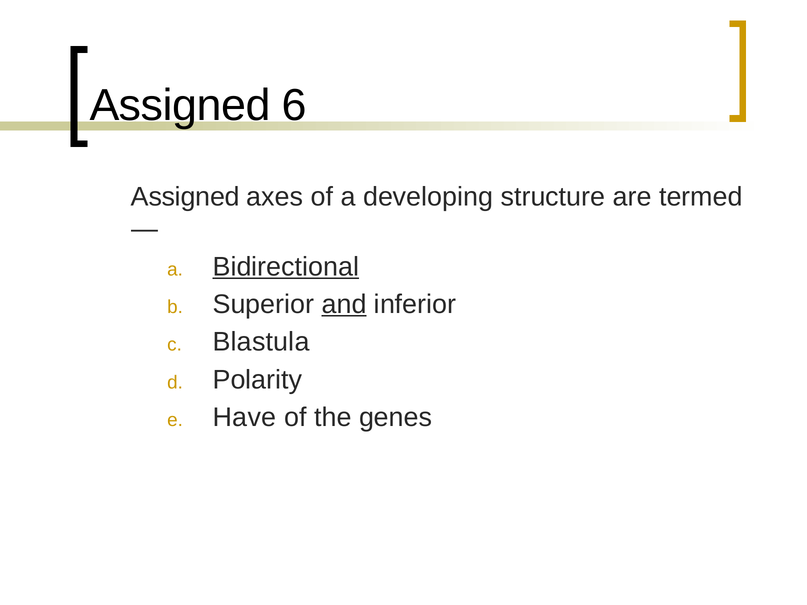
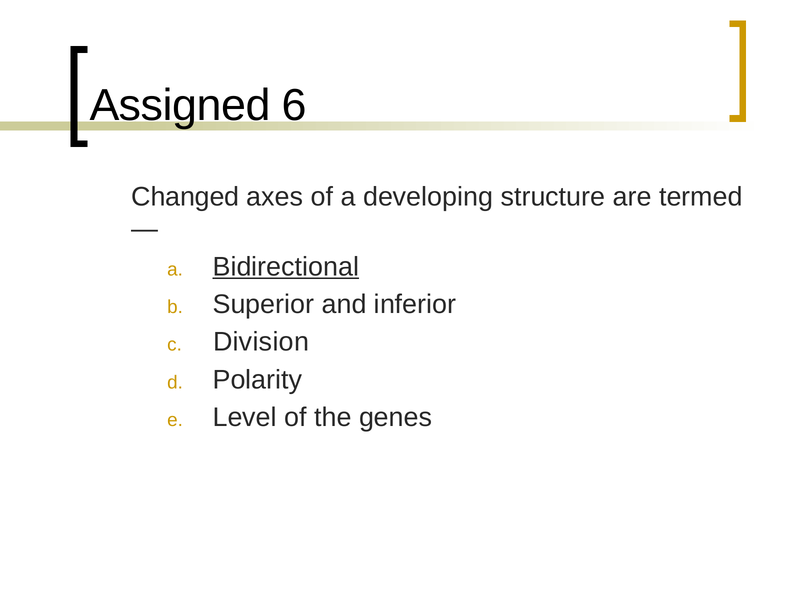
Assigned: Assigned -> Changed (185, 197)
and underline: present -> none (344, 304)
Blastula: Blastula -> Division (261, 342)
Have: Have -> Level (245, 417)
